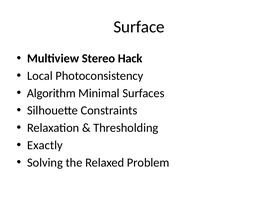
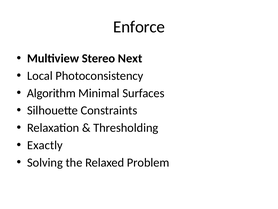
Surface: Surface -> Enforce (139, 27)
Hack: Hack -> Next (130, 58)
